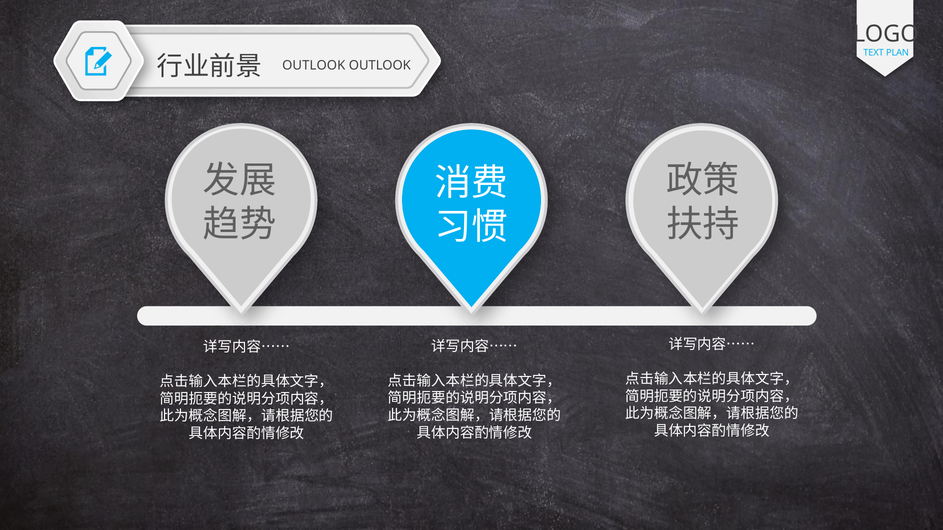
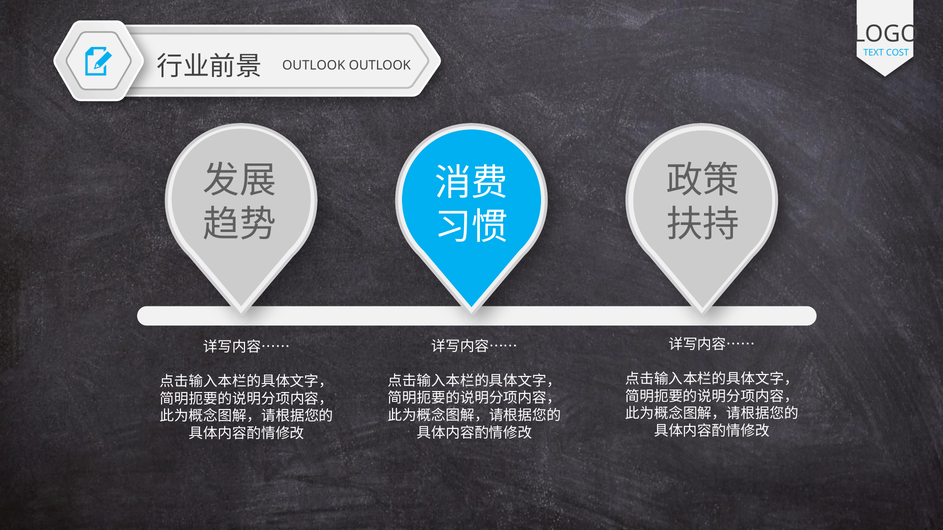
PLAN: PLAN -> COST (898, 53)
